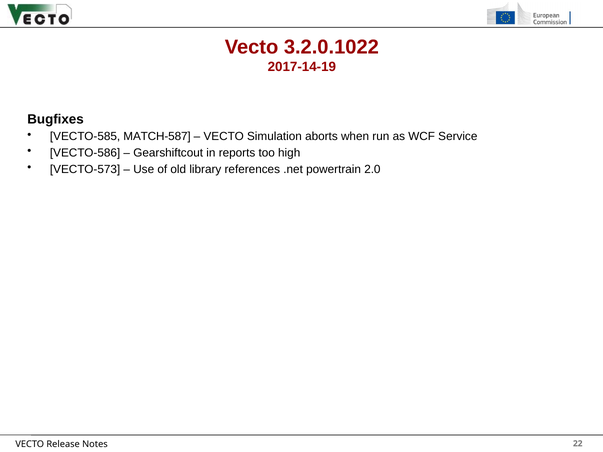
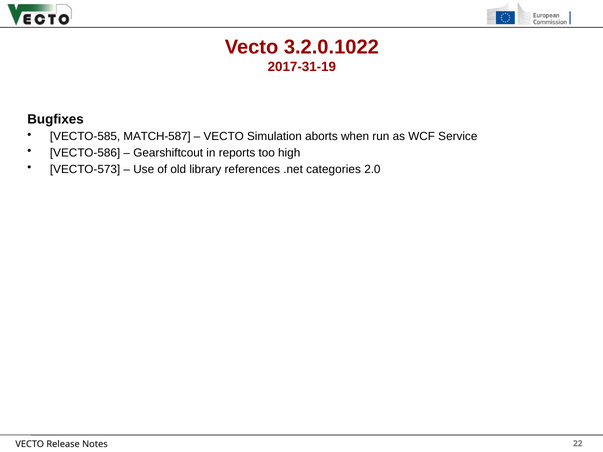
2017-14-19: 2017-14-19 -> 2017-31-19 (302, 67)
powertrain: powertrain -> categories (334, 170)
